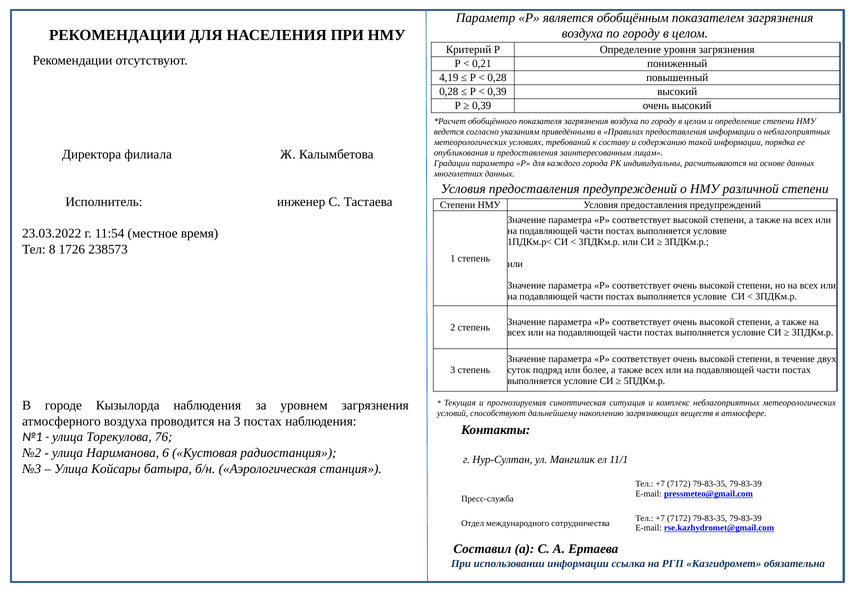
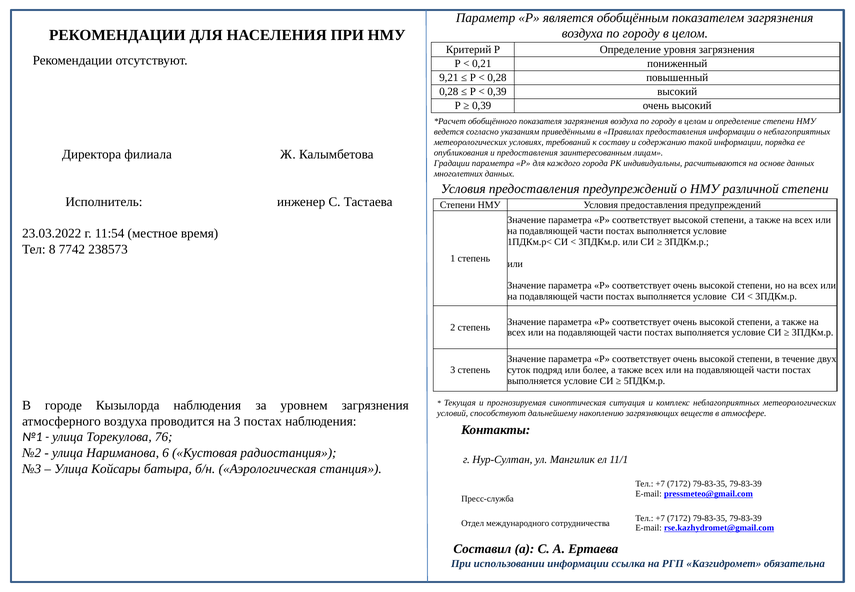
4,19: 4,19 -> 9,21 (449, 78)
1726: 1726 -> 7742 (72, 249)
